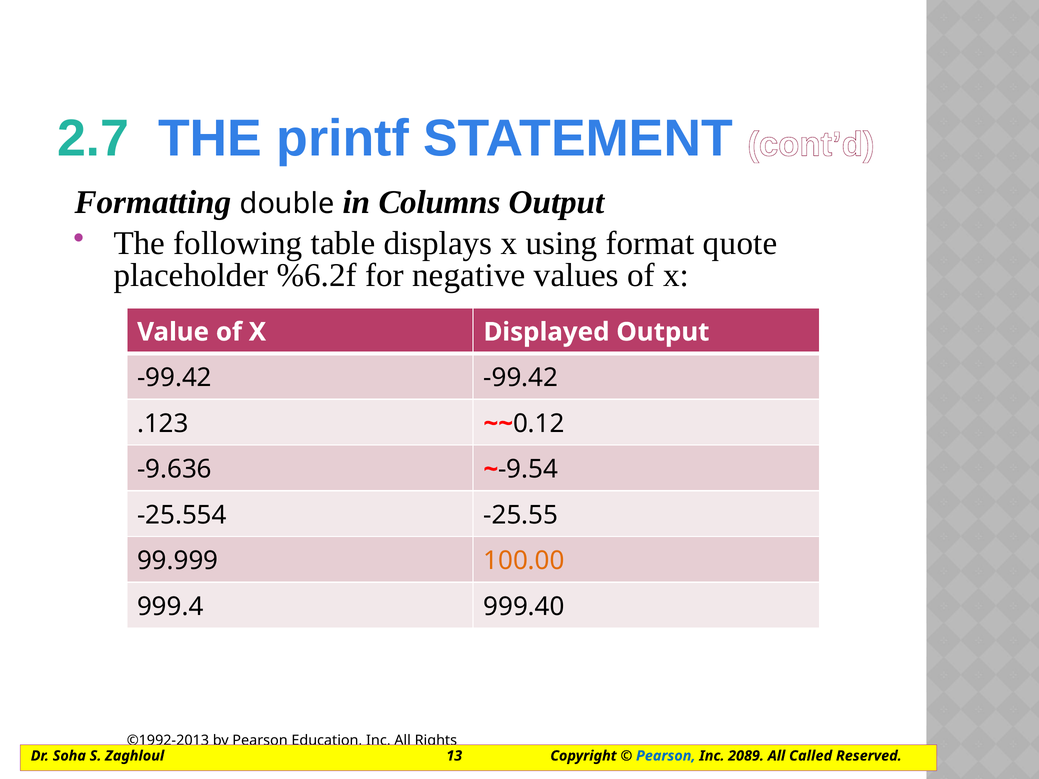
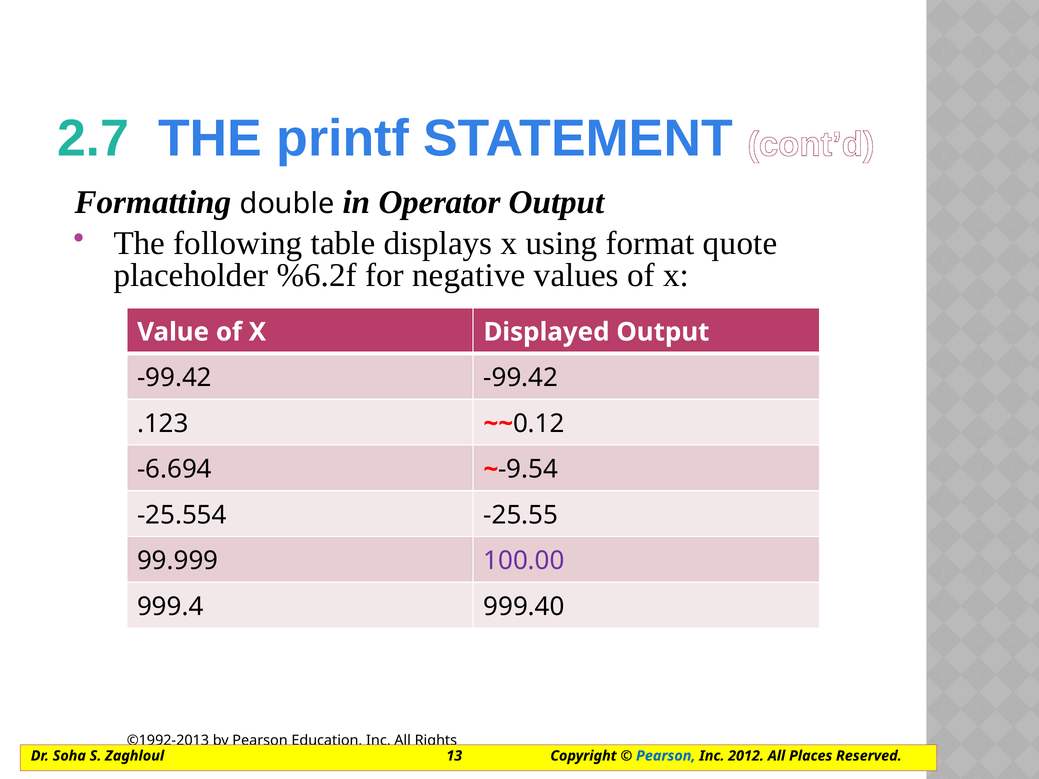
Columns: Columns -> Operator (440, 203)
-9.636: -9.636 -> -6.694 (174, 469)
100.00 colour: orange -> purple (524, 561)
2089: 2089 -> 2012 (746, 756)
Called: Called -> Places (811, 756)
